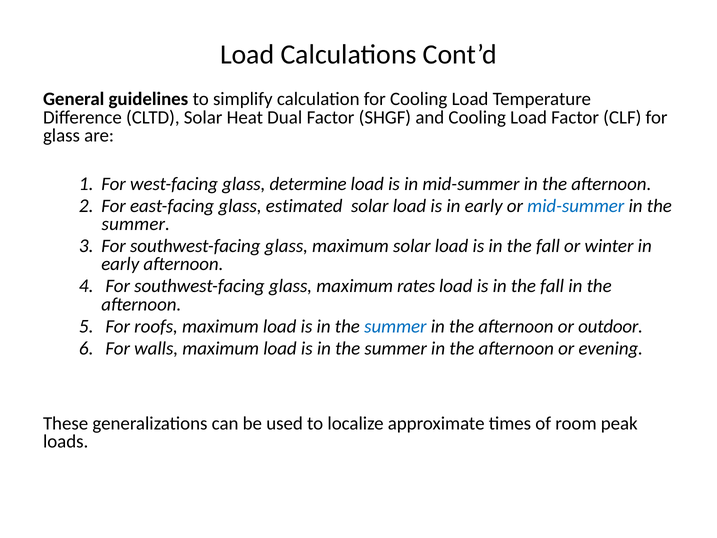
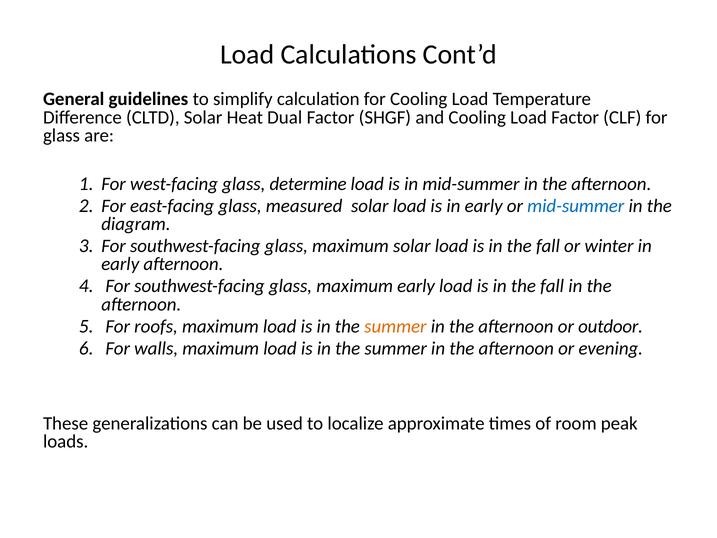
estimated: estimated -> measured (304, 206)
summer: summer -> diagram (136, 224)
maximum rates: rates -> early (416, 286)
summer colour: blue -> orange (395, 326)
